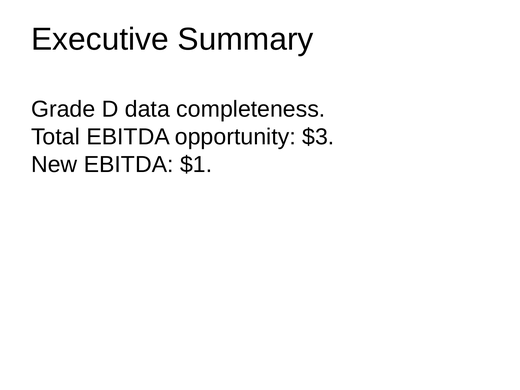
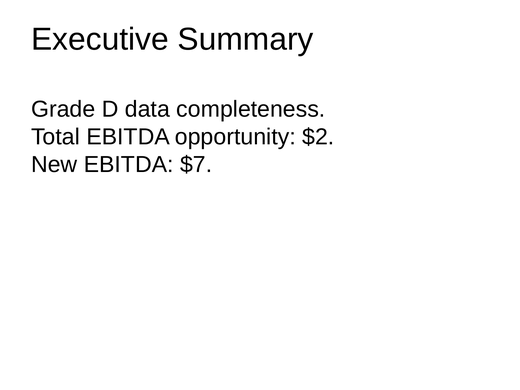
$3: $3 -> $2 (318, 137)
$1: $1 -> $7 (196, 165)
